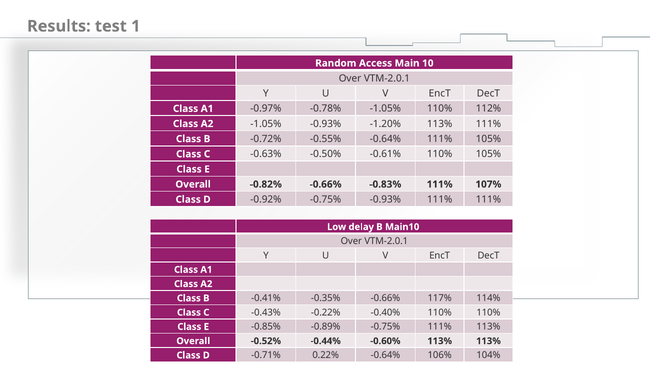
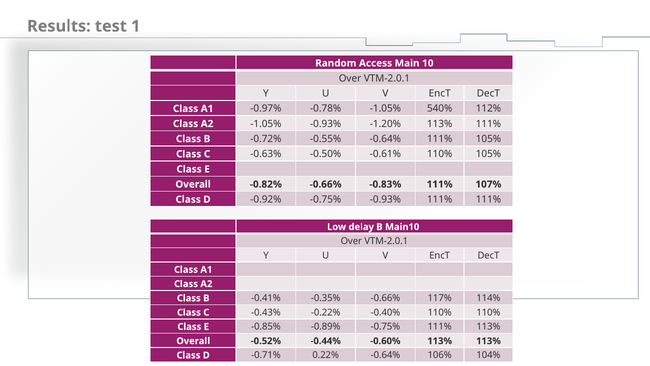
-1.05% 110%: 110% -> 540% (440, 109)
